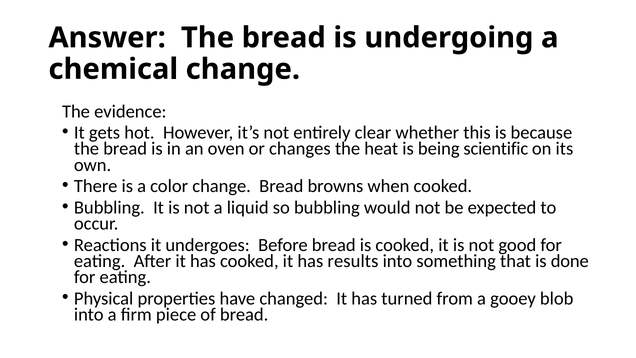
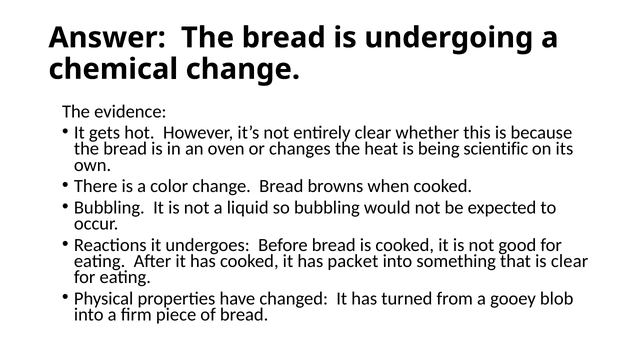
results: results -> packet (353, 261)
is done: done -> clear (570, 261)
